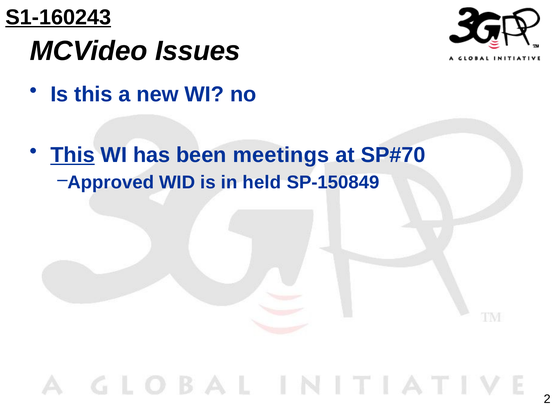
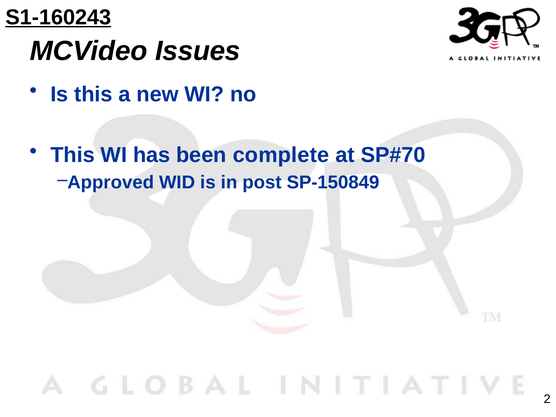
This underline: present -> none (73, 155)
meetings: meetings -> complete (281, 155)
held: held -> post (262, 182)
